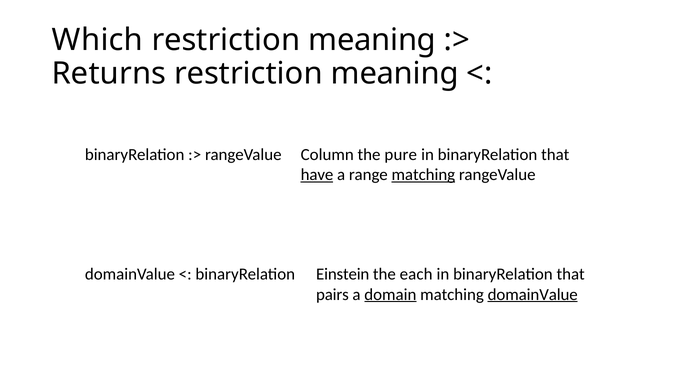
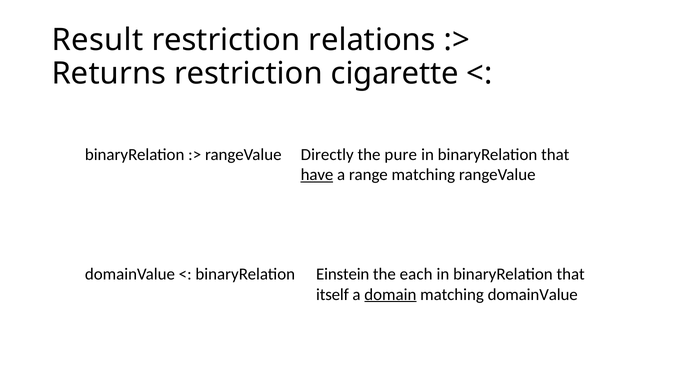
Which: Which -> Result (98, 40)
meaning: meaning -> relations (372, 40)
meaning: meaning -> cigarette (395, 74)
Column: Column -> Directly (327, 155)
matching underline: present -> none (423, 175)
pairs: pairs -> itself (332, 295)
domainValue underline: present -> none (533, 295)
